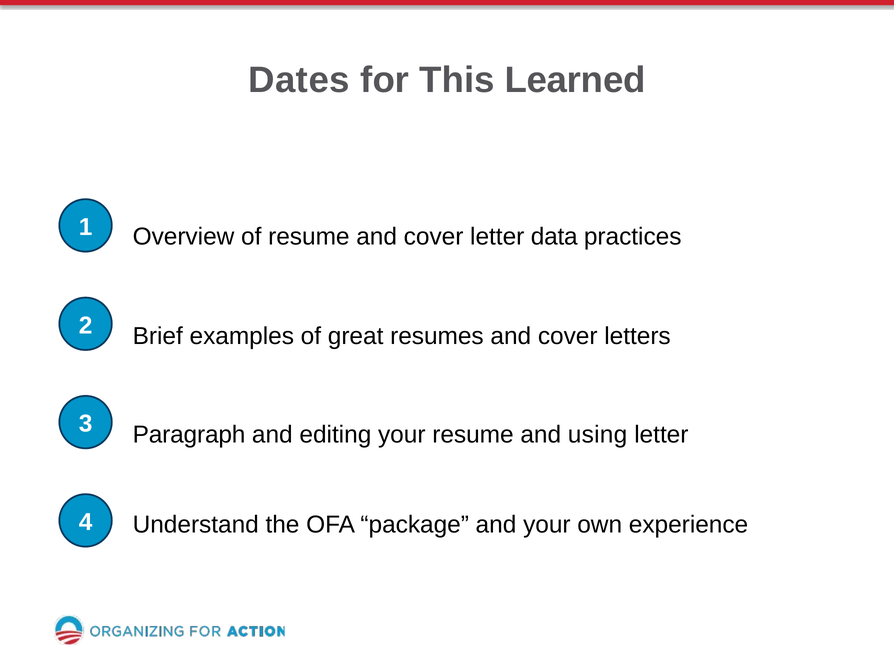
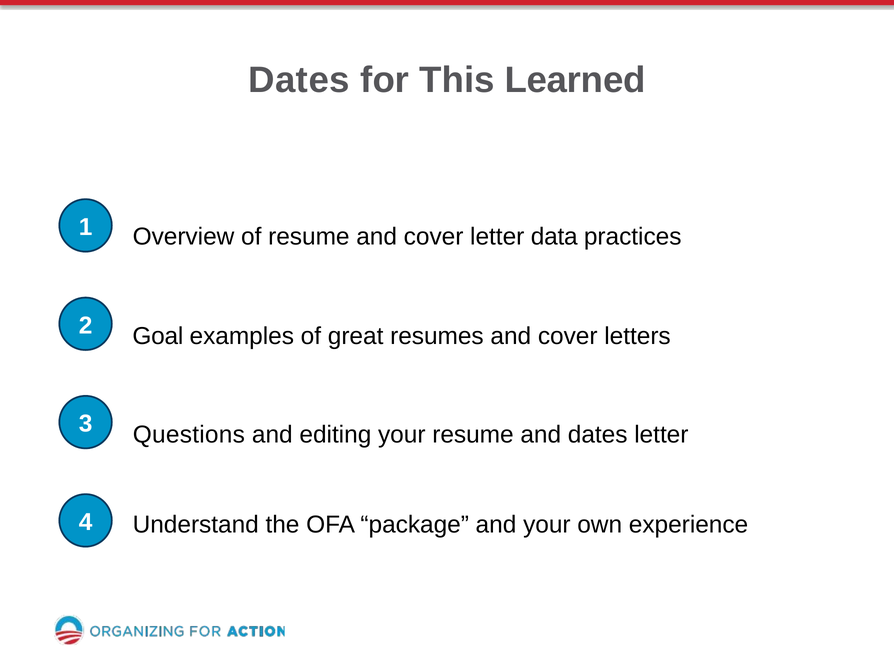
Brief: Brief -> Goal (158, 336)
Paragraph: Paragraph -> Questions (189, 434)
and using: using -> dates (598, 434)
